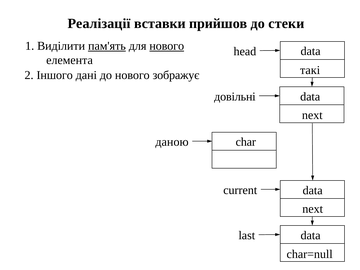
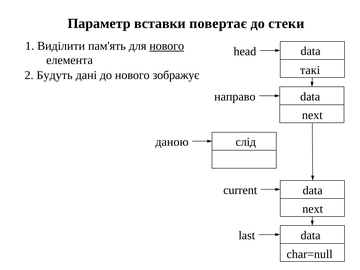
Реалізації: Реалізації -> Параметр (99, 23)
прийшов: прийшов -> повертає (218, 23)
пам'ять underline: present -> none (107, 46)
Іншого: Іншого -> Будуть (55, 75)
довільні: довільні -> направо (235, 97)
char: char -> слід (246, 142)
